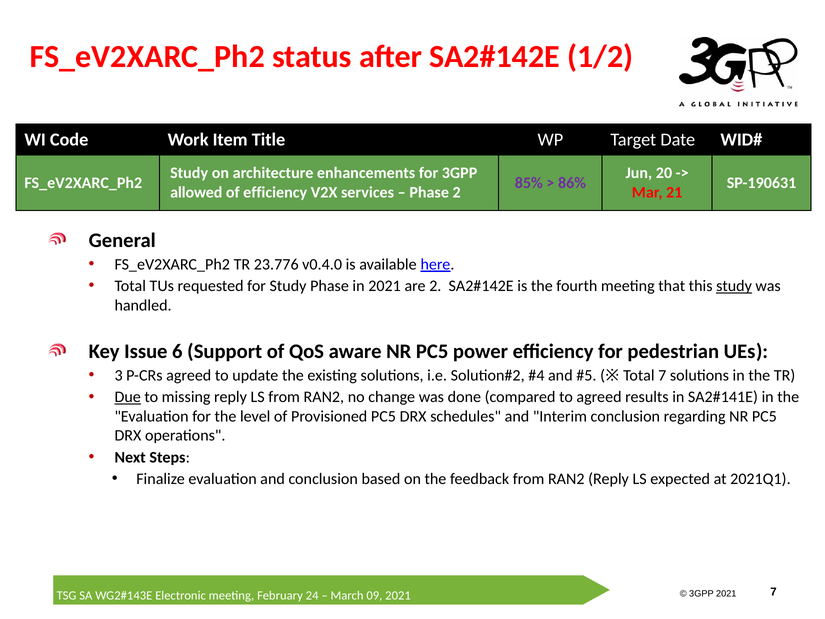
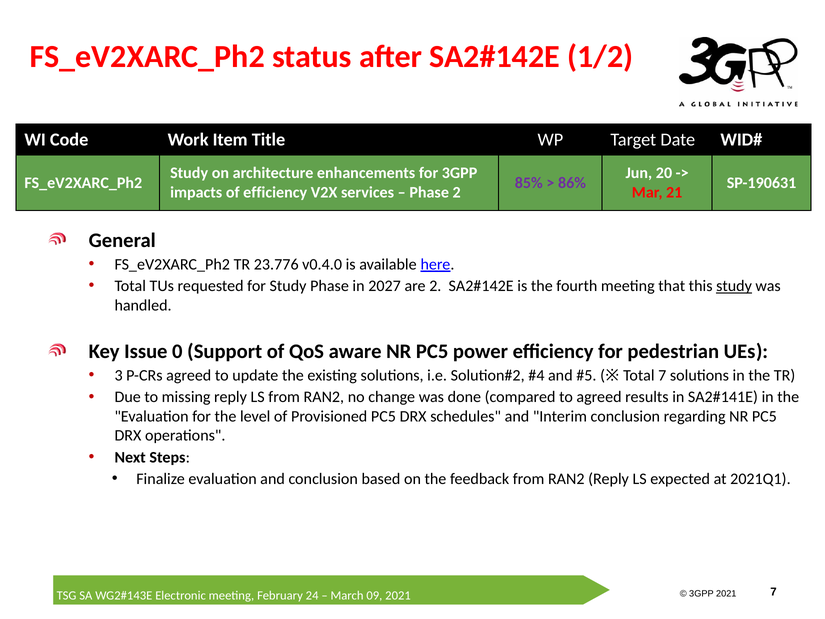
allowed: allowed -> impacts (196, 192)
in 2021: 2021 -> 2027 (385, 286)
6: 6 -> 0 (177, 351)
Due underline: present -> none (128, 397)
